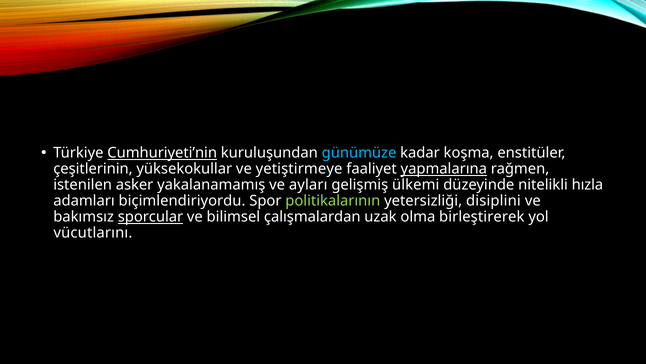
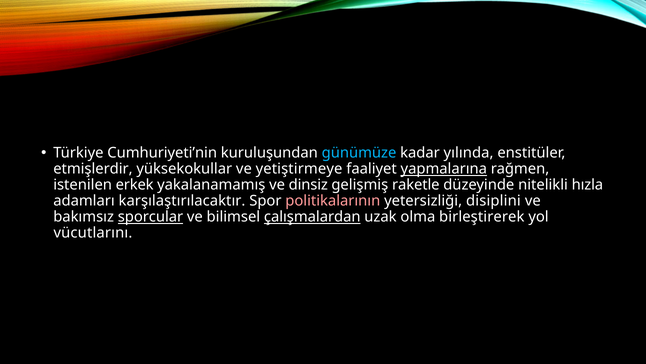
Cumhuriyeti’nin underline: present -> none (162, 153)
koşma: koşma -> yılında (469, 153)
çeşitlerinin: çeşitlerinin -> etmişlerdir (93, 169)
asker: asker -> erkek (135, 185)
ayları: ayları -> dinsiz (308, 185)
ülkemi: ülkemi -> raketle (416, 185)
biçimlendiriyordu: biçimlendiriyordu -> karşılaştırılacaktır (182, 201)
politikalarının colour: light green -> pink (333, 201)
çalışmalardan underline: none -> present (312, 217)
